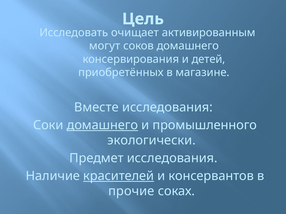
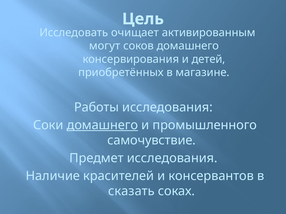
Вместе: Вместе -> Работы (97, 108)
экологически: экологически -> самочувствие (152, 141)
красителей underline: present -> none (119, 176)
прочие: прочие -> сказать (131, 192)
